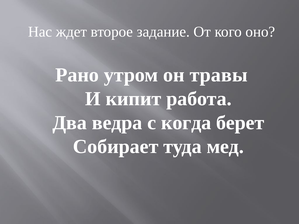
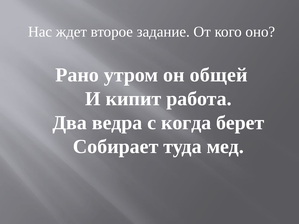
травы: травы -> общей (219, 75)
